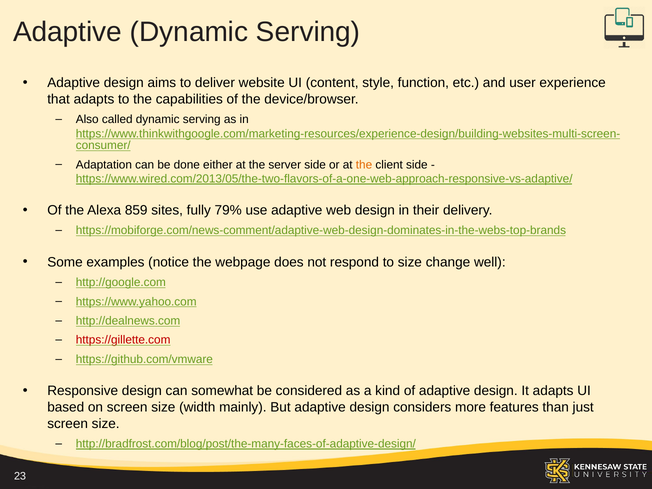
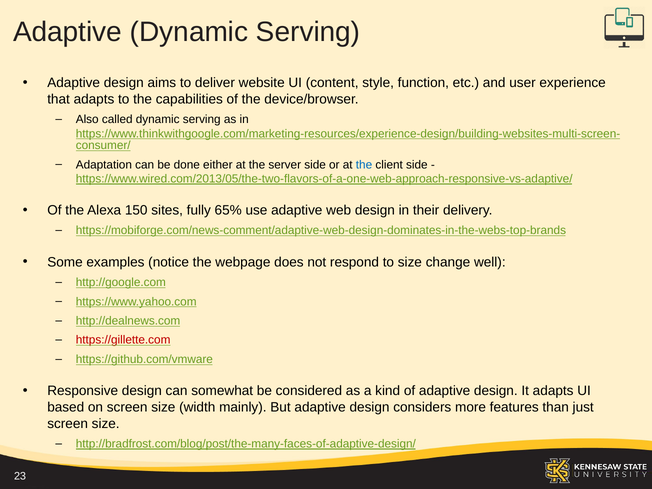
the colour: orange -> blue (364, 165)
859: 859 -> 150 (136, 210)
79%: 79% -> 65% (228, 210)
